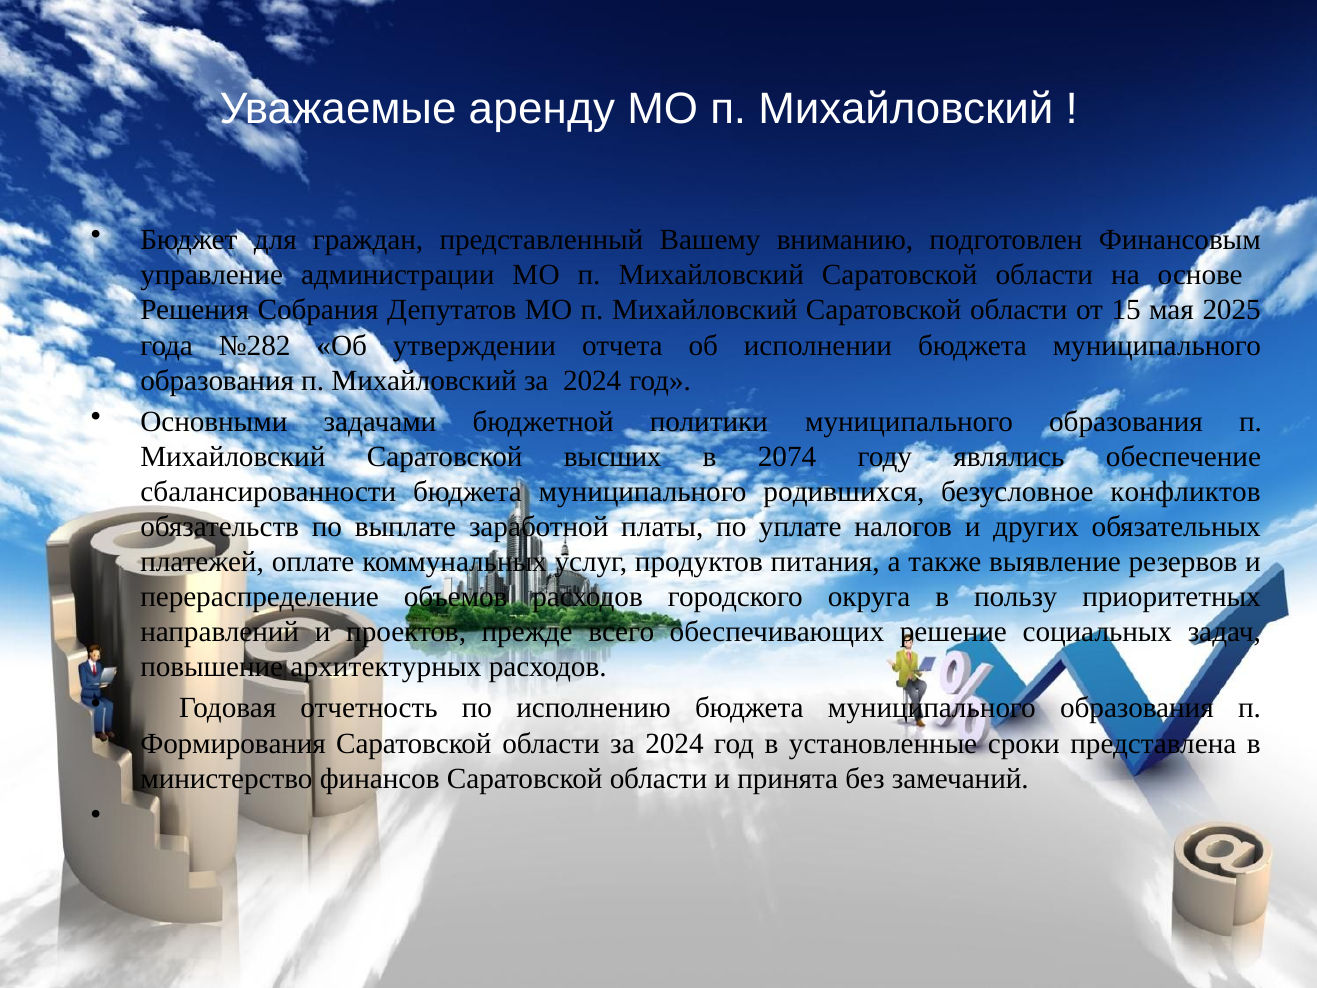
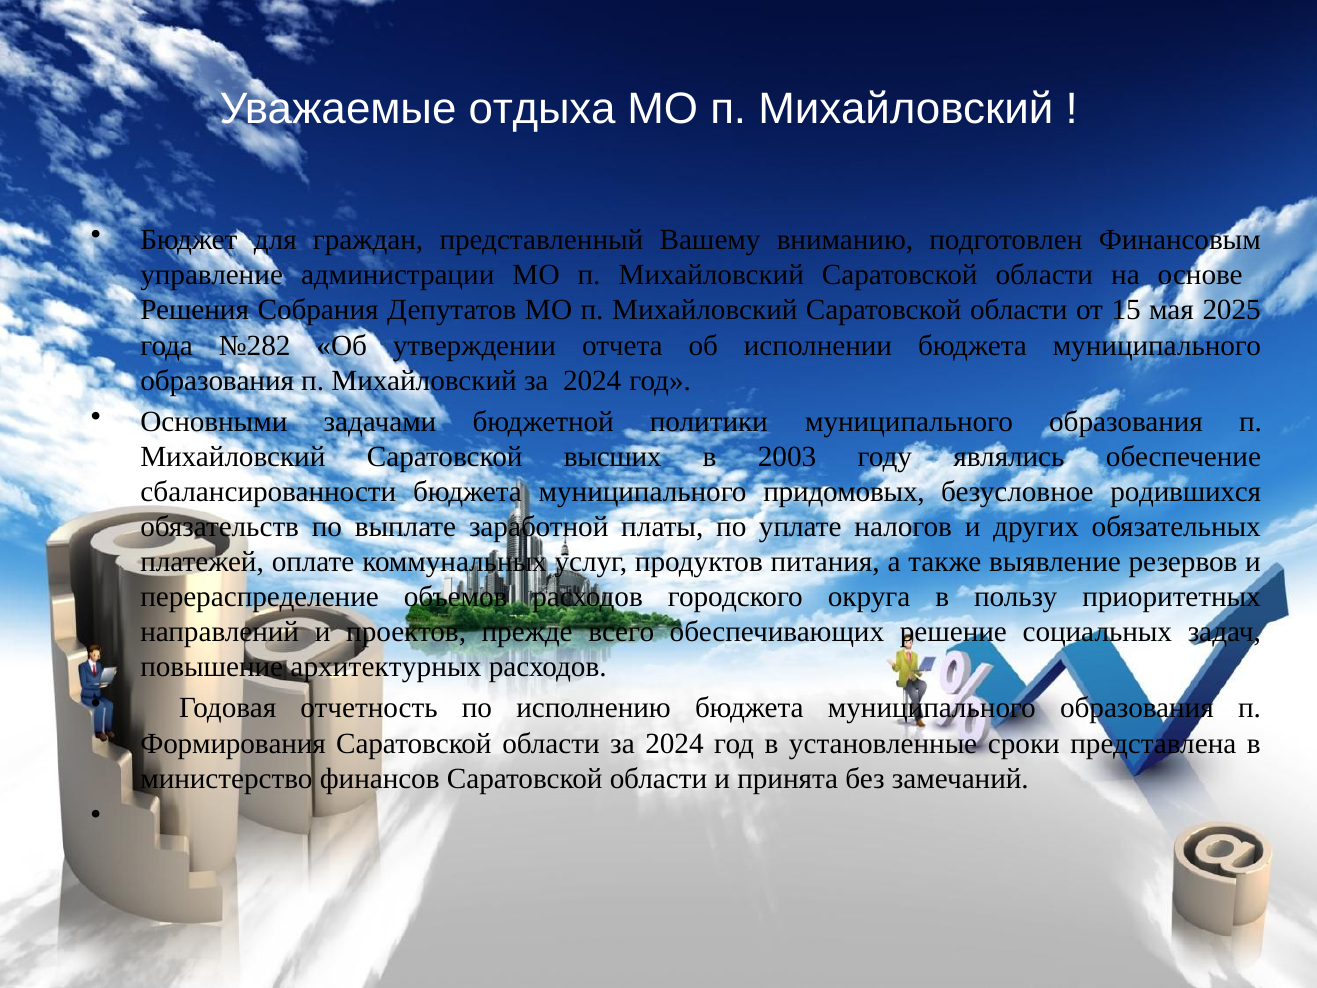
аренду: аренду -> отдыха (542, 109)
2074: 2074 -> 2003 (787, 456)
родившихся: родившихся -> придомовых (844, 492)
конфликтов: конфликтов -> родившихся (1186, 492)
